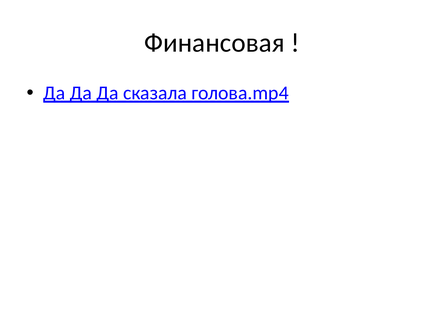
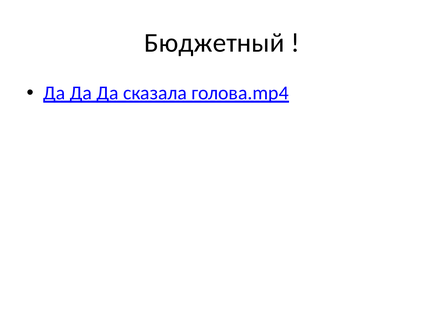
Финансовая: Финансовая -> Бюджетный (214, 43)
